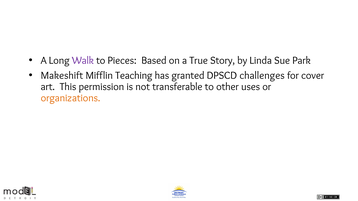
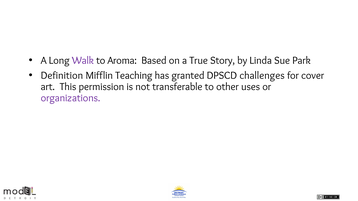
Pieces: Pieces -> Aroma (122, 61)
Makeshift: Makeshift -> Definition (62, 76)
organizations colour: orange -> purple (71, 98)
